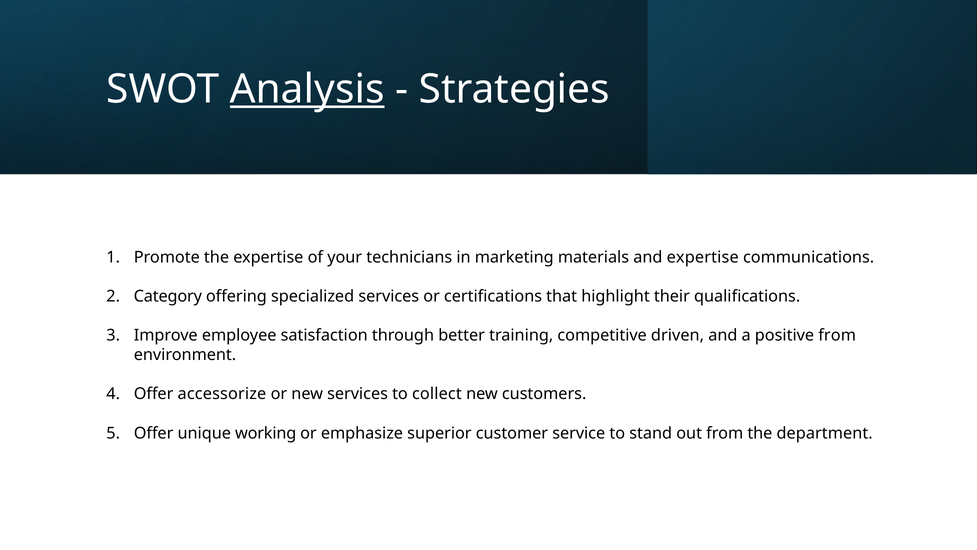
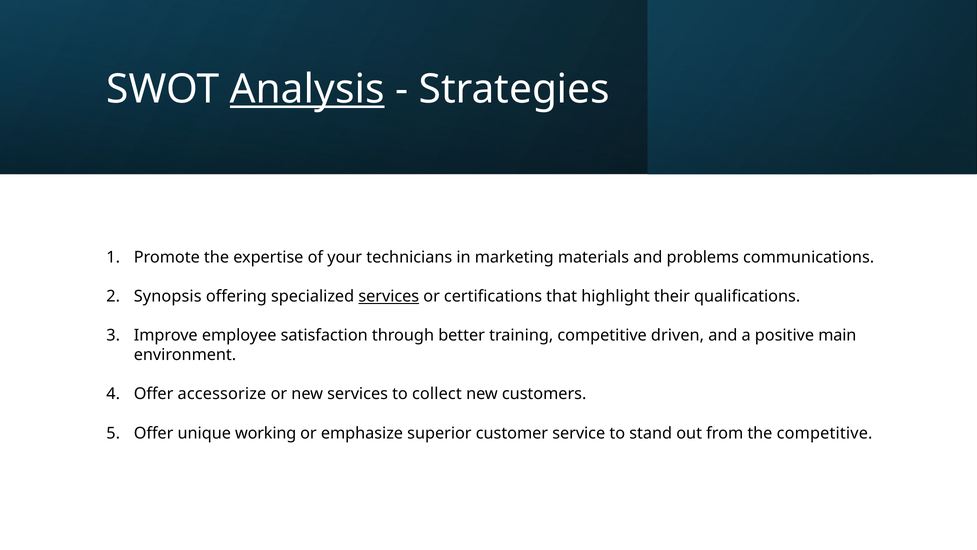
and expertise: expertise -> problems (703, 257)
Category: Category -> Synopsis (168, 296)
services underline: none -> present (389, 296)
positive from: from -> main (837, 335)
the department: department -> competitive (825, 433)
